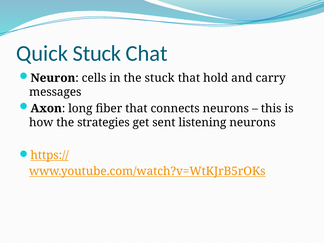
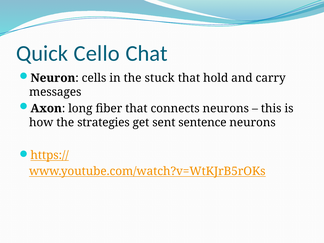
Quick Stuck: Stuck -> Cello (97, 54)
listening: listening -> sentence (202, 122)
